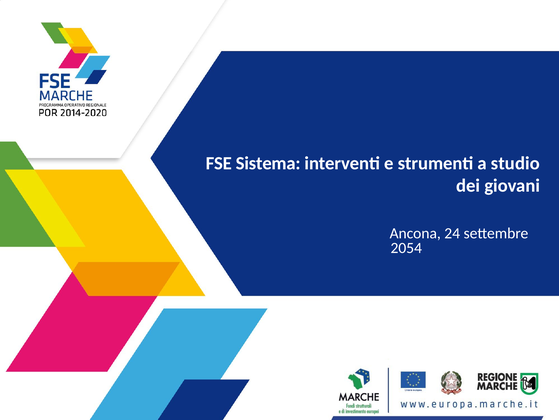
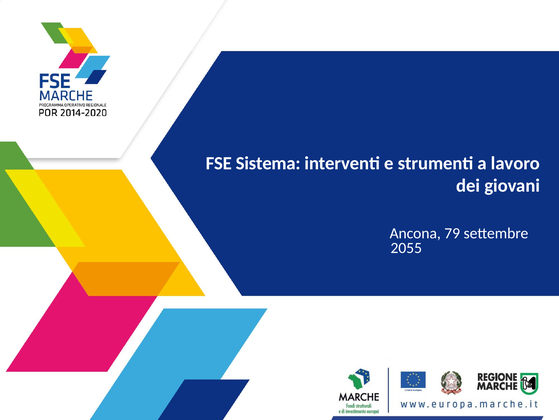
studio: studio -> lavoro (515, 163)
24: 24 -> 79 (452, 233)
2054: 2054 -> 2055 (406, 248)
